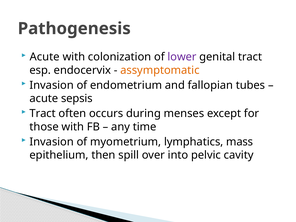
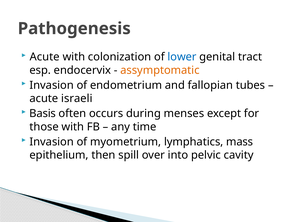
lower colour: purple -> blue (182, 57)
sepsis: sepsis -> israeli (77, 98)
Tract: Tract -> Basis (43, 113)
